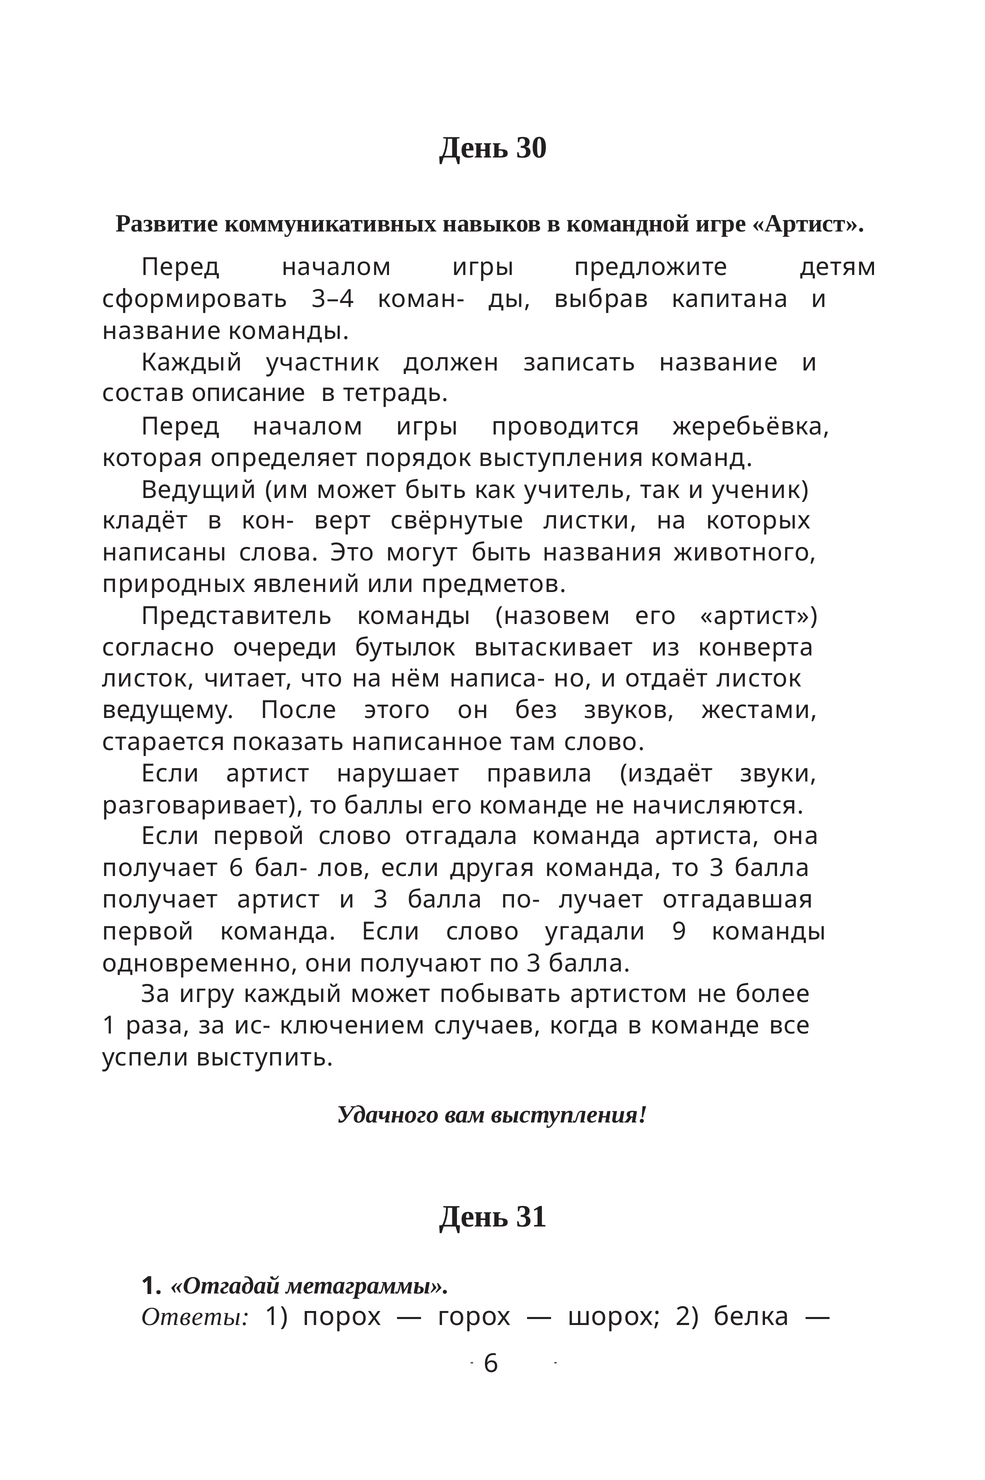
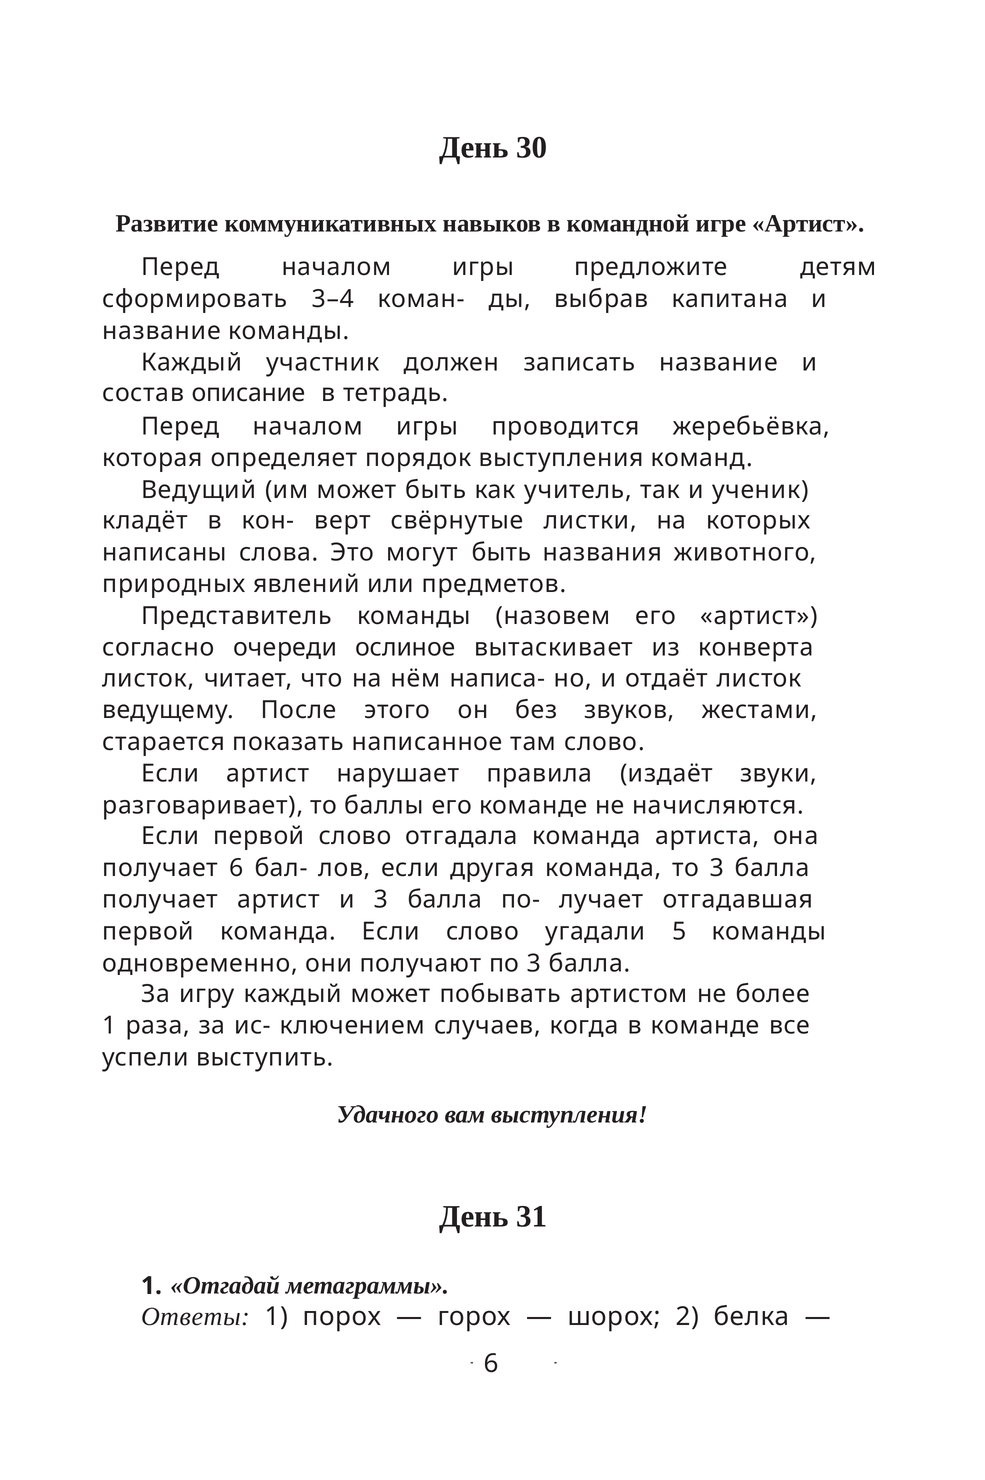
бутылок: бутылок -> ослиное (405, 648)
9: 9 -> 5 (679, 932)
